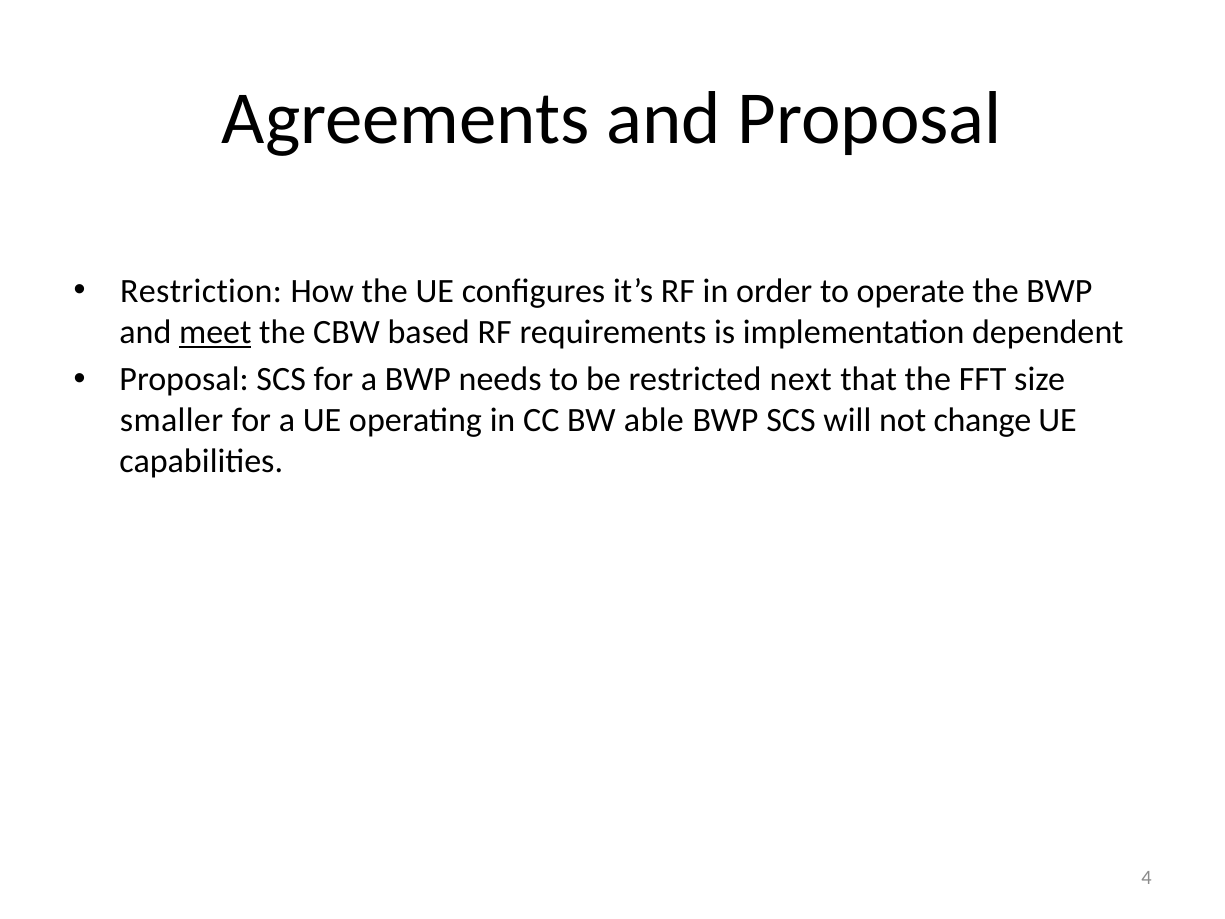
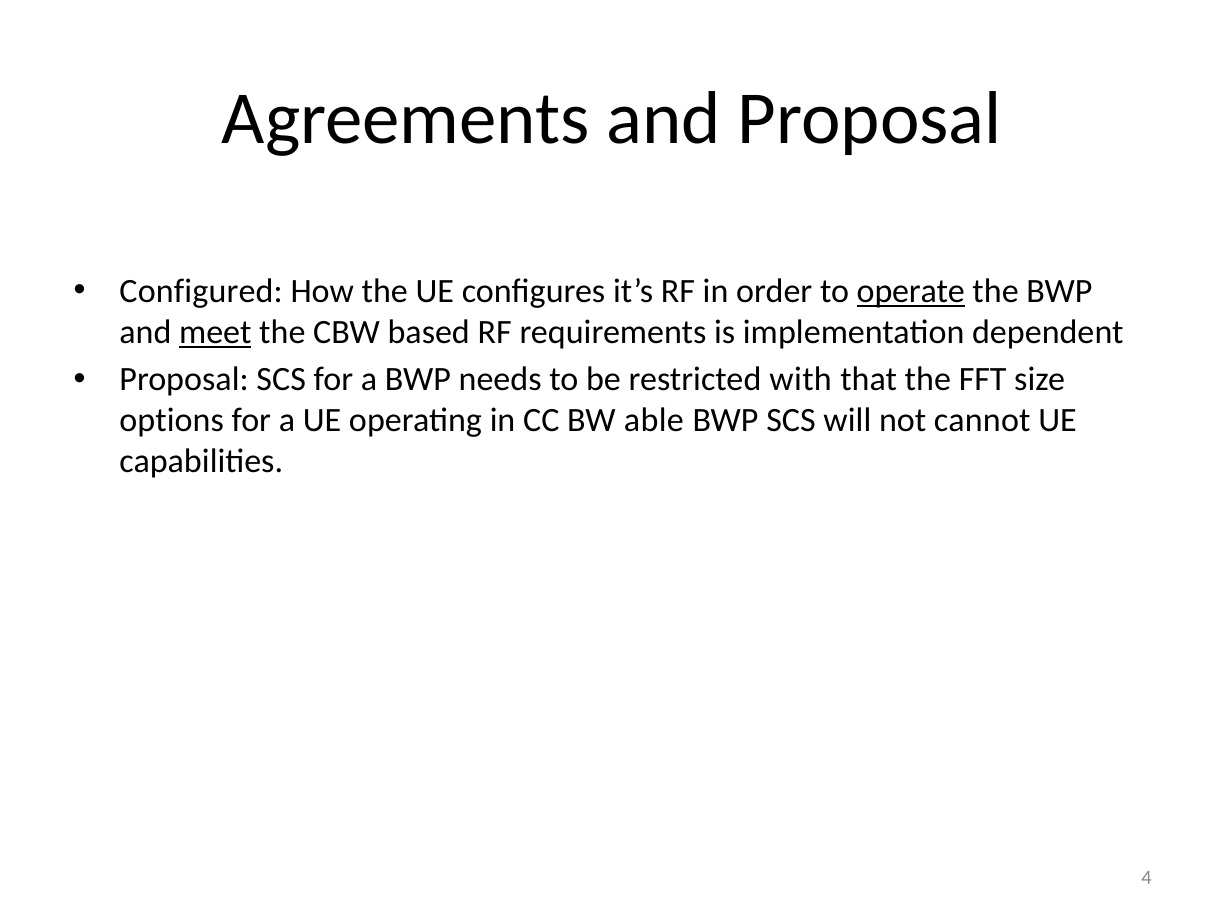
Restriction: Restriction -> Configured (201, 291)
operate underline: none -> present (911, 291)
next: next -> with (801, 380)
smaller: smaller -> options (172, 421)
change: change -> cannot (982, 421)
